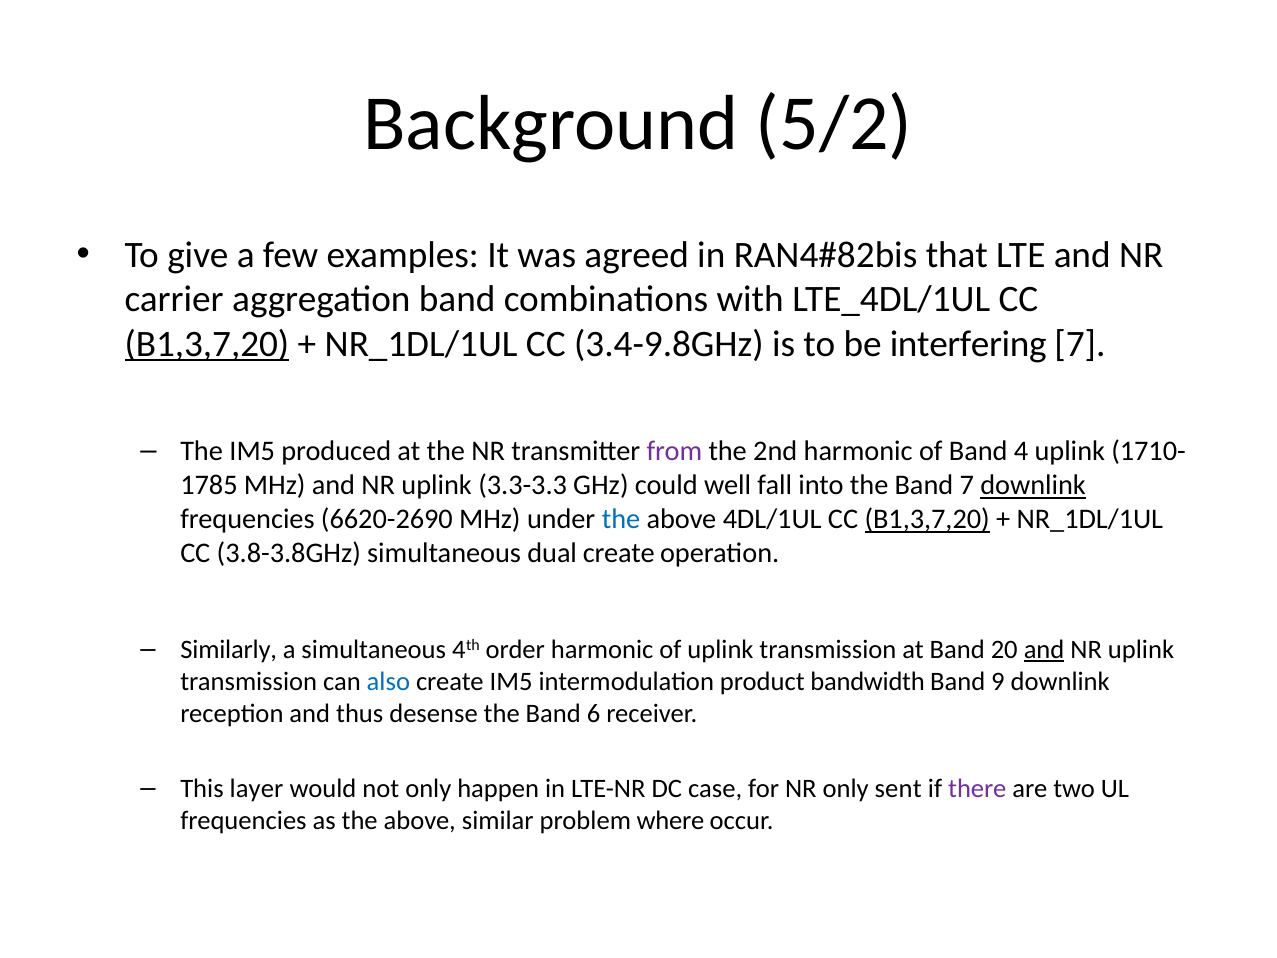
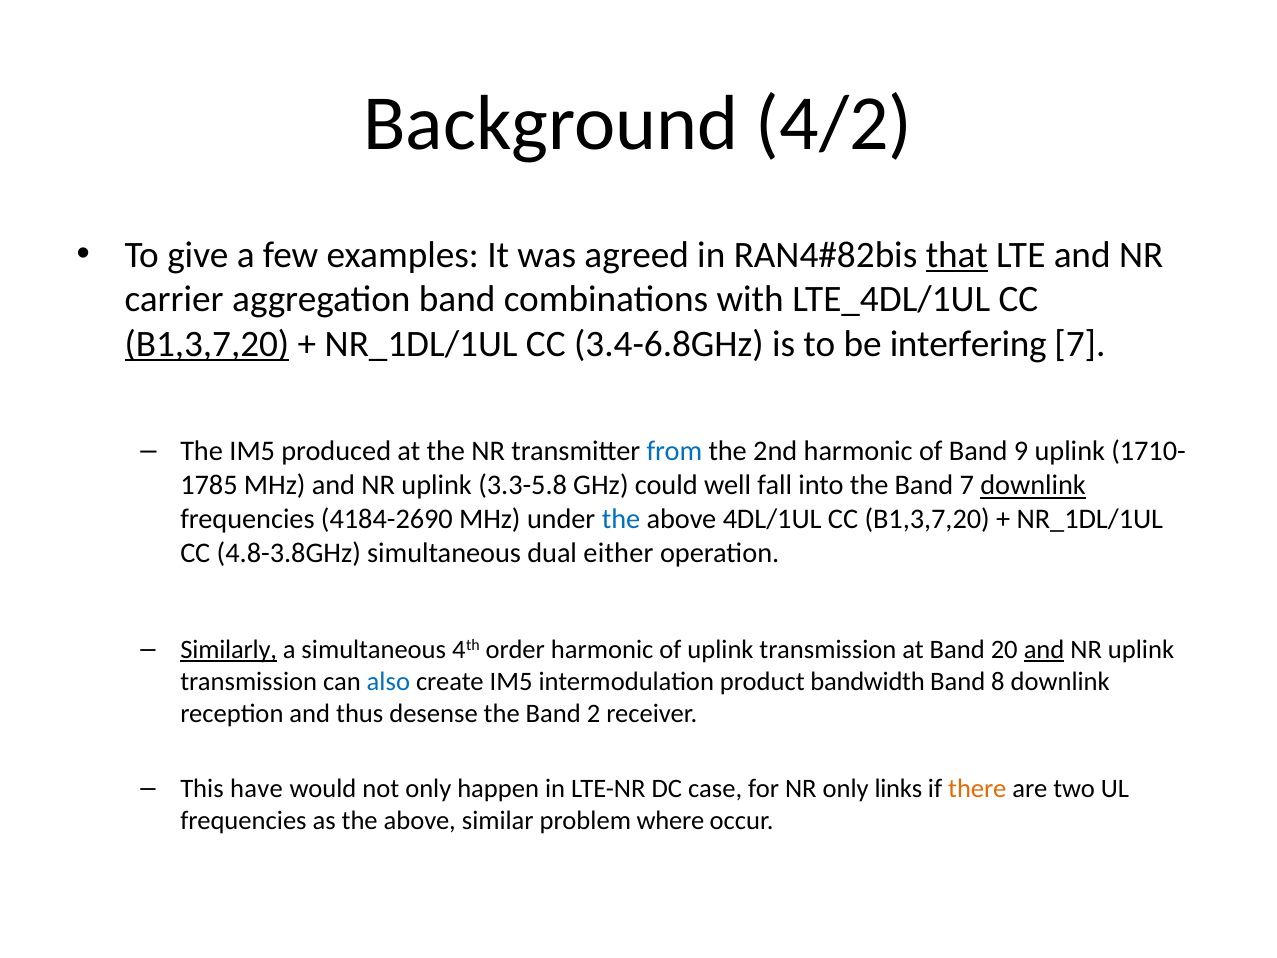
5/2: 5/2 -> 4/2 (834, 124)
that underline: none -> present (957, 255)
3.4-9.8GHz: 3.4-9.8GHz -> 3.4-6.8GHz (669, 344)
from colour: purple -> blue (674, 451)
4: 4 -> 9 (1021, 451)
3.3-3.3: 3.3-3.3 -> 3.3-5.8 (523, 485)
6620-2690: 6620-2690 -> 4184-2690 (387, 519)
B1,3,7,20 underline: present -> none (927, 519)
3.8-3.8GHz: 3.8-3.8GHz -> 4.8-3.8GHz (289, 553)
dual create: create -> either (619, 553)
Similarly underline: none -> present (229, 649)
9: 9 -> 8 (998, 681)
6: 6 -> 2 (594, 713)
layer: layer -> have (257, 788)
sent: sent -> links (898, 788)
there colour: purple -> orange (977, 788)
